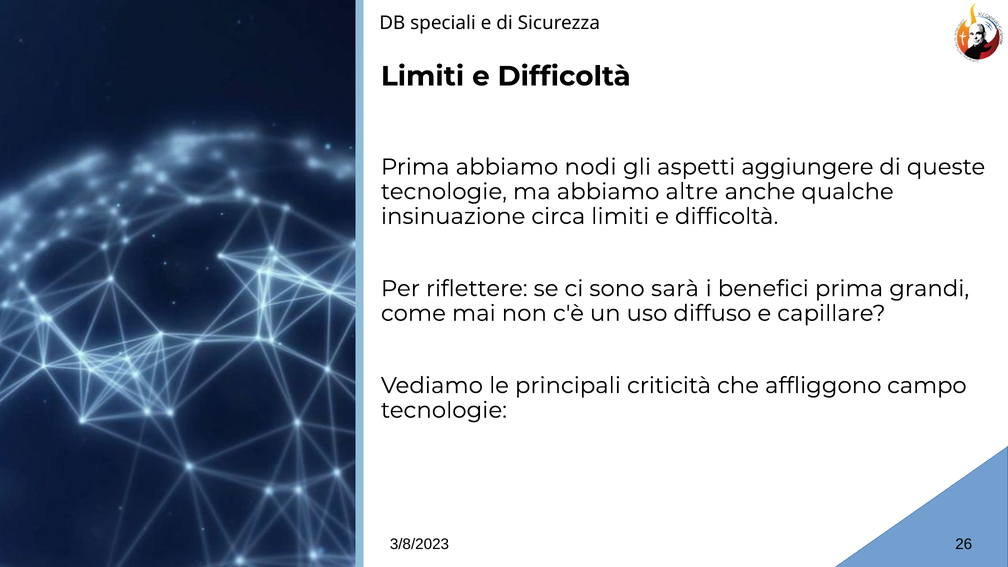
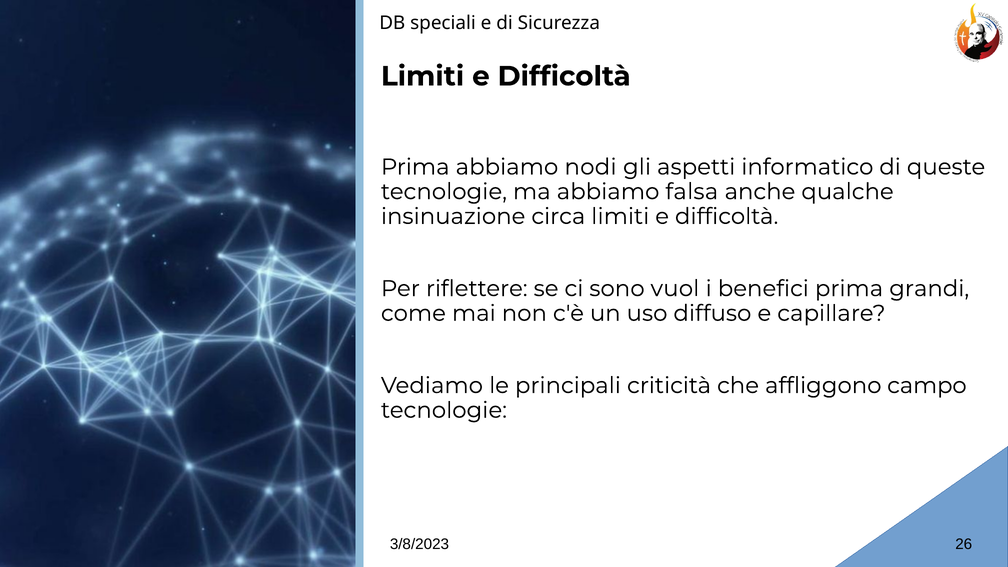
aggiungere: aggiungere -> informatico (807, 167)
altre: altre -> falsa (692, 192)
sarà: sarà -> vuol (675, 289)
